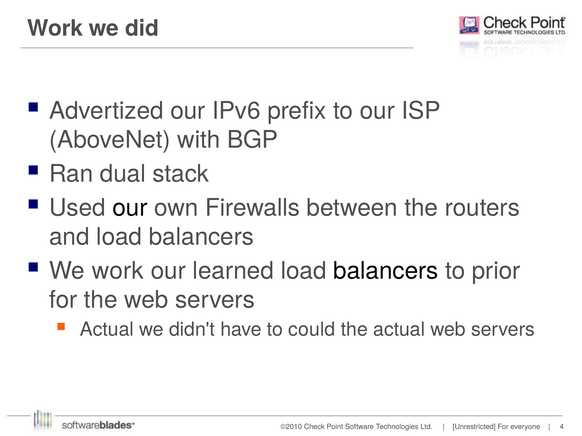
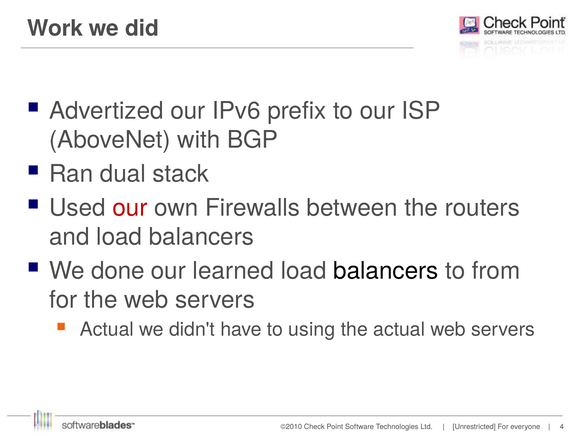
our colour: black -> red (130, 208)
We work: work -> done (118, 271)
prior: prior -> from (496, 271)
could: could -> using (312, 330)
